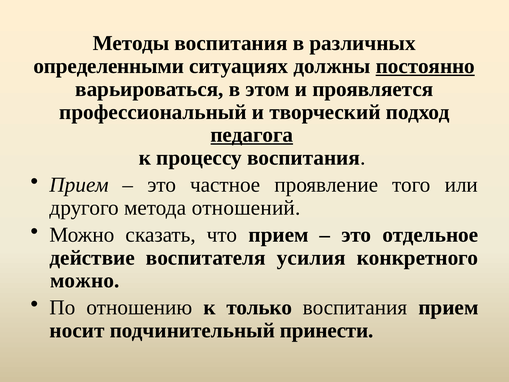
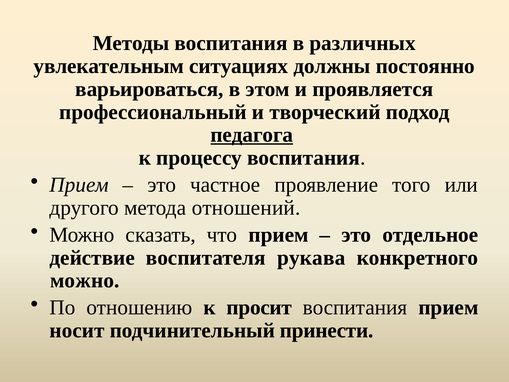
определенными: определенными -> увлекательным (109, 66)
постоянно underline: present -> none (425, 66)
усилия: усилия -> рукава (311, 258)
только: только -> просит (259, 307)
